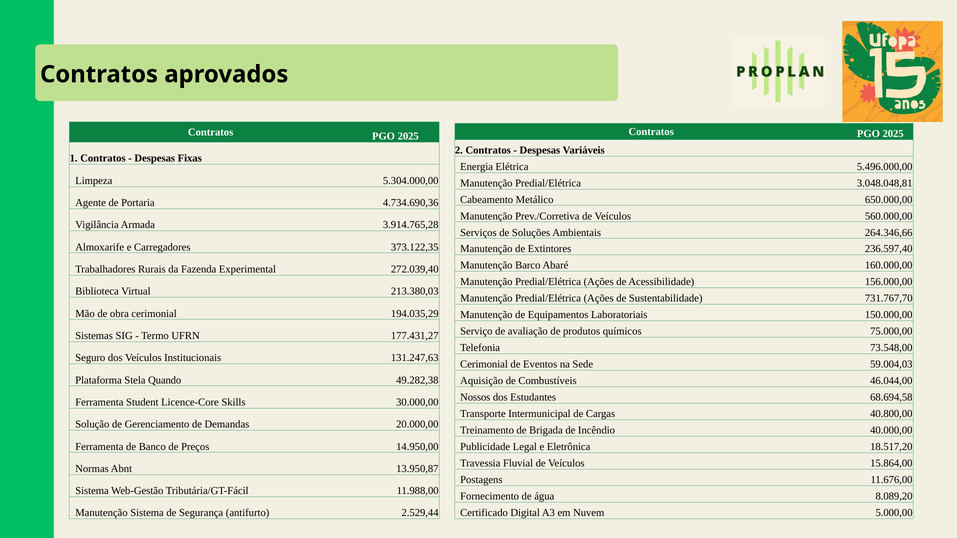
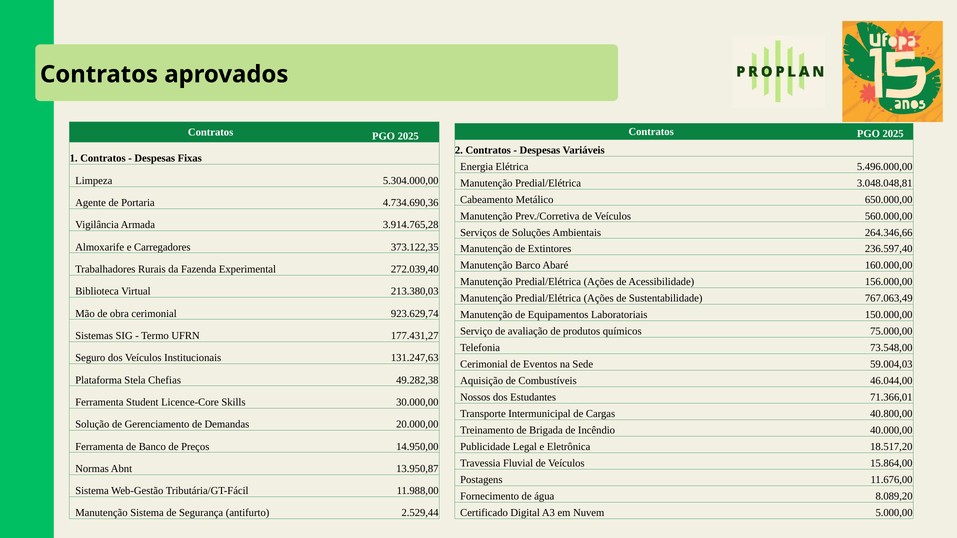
731.767,70: 731.767,70 -> 767.063,49 (889, 299)
194.035,29: 194.035,29 -> 923.629,74 (415, 314)
Quando: Quando -> Chefias (165, 380)
68.694,58: 68.694,58 -> 71.366,01 (891, 397)
